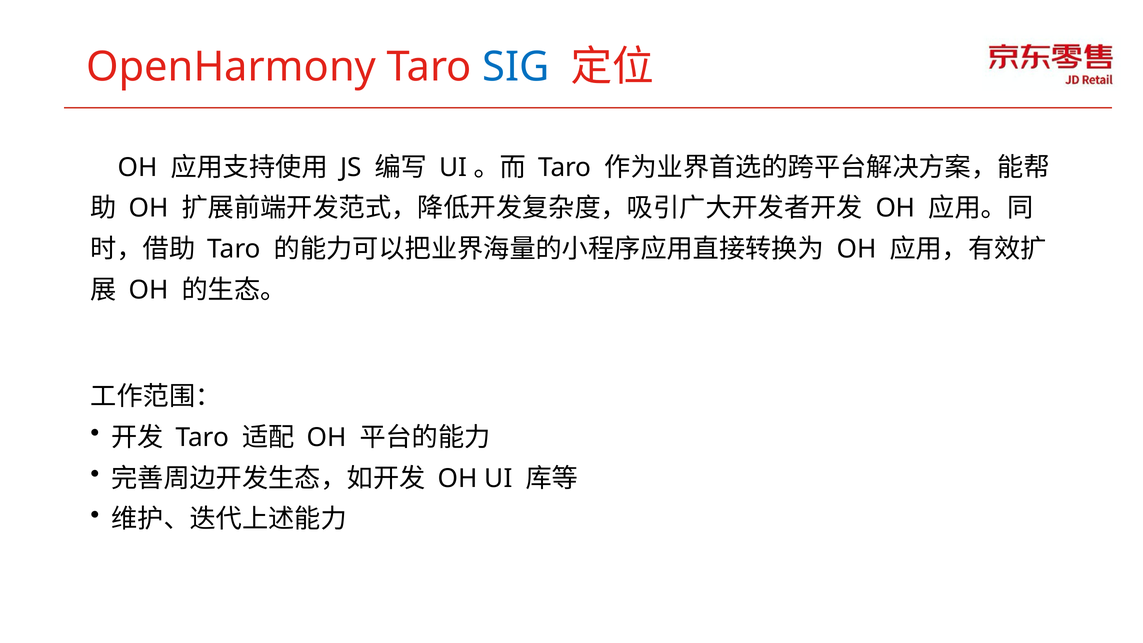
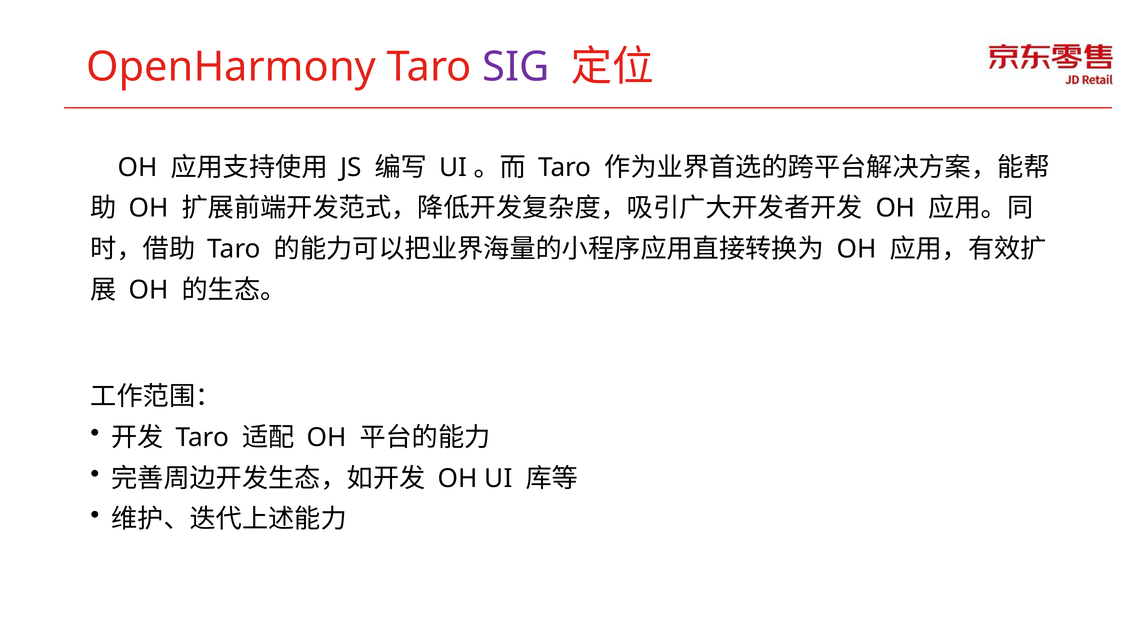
SIG colour: blue -> purple (516, 67)
